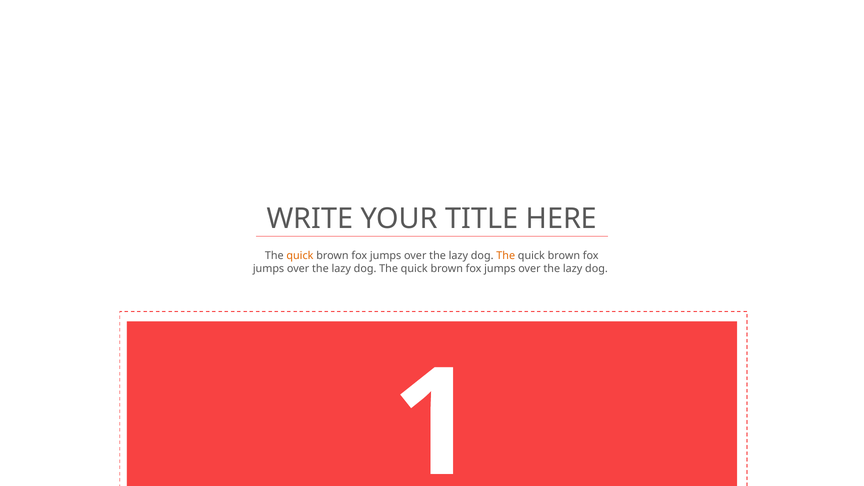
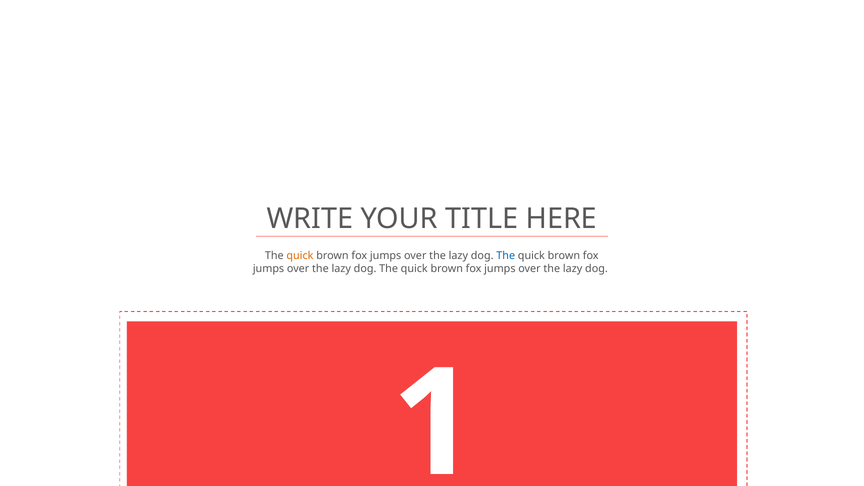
The colour: orange -> blue (506, 256)
